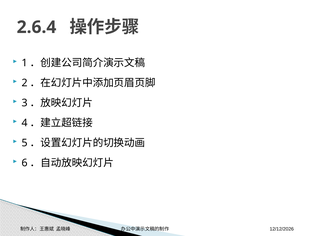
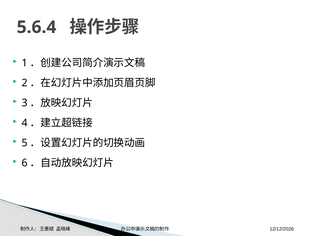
2.6.4: 2.6.4 -> 5.6.4 (37, 27)
